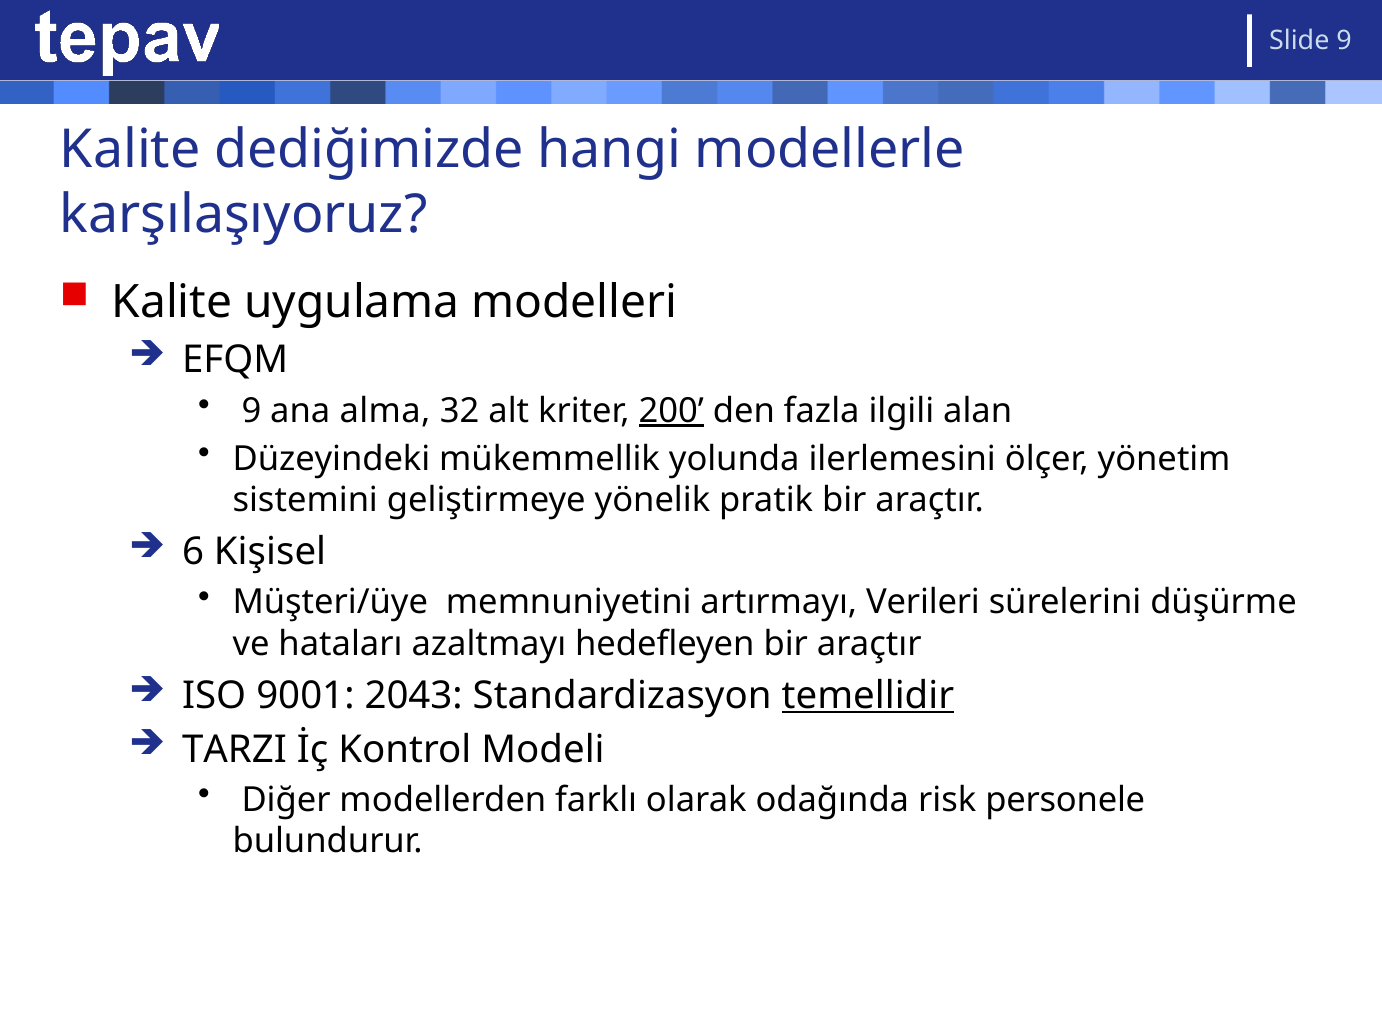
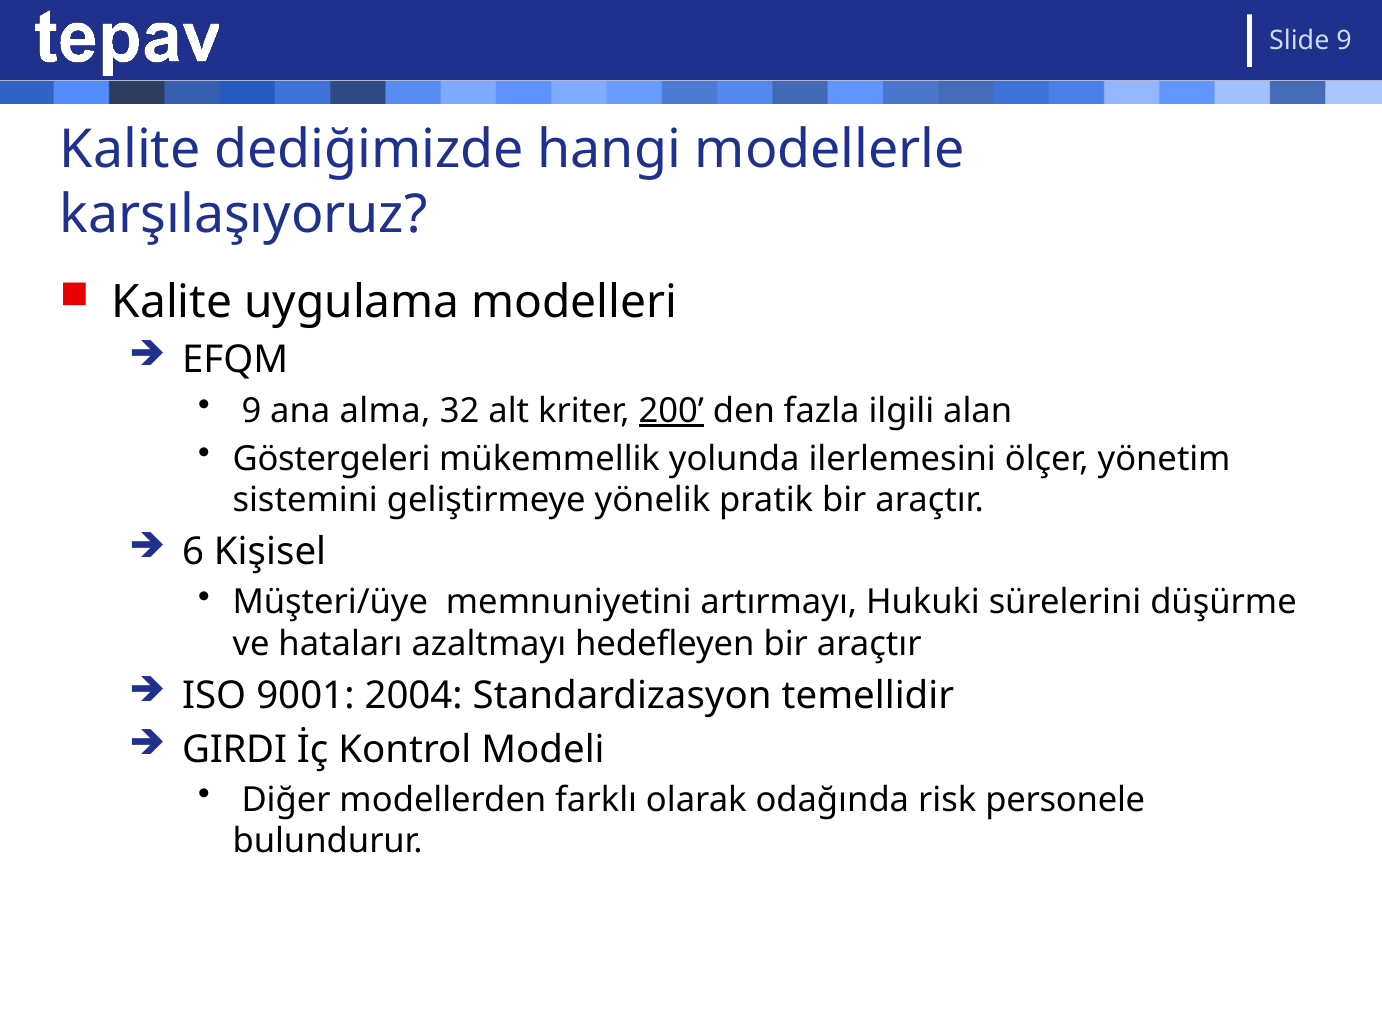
Düzeyindeki: Düzeyindeki -> Göstergeleri (332, 459)
Verileri: Verileri -> Hukuki (923, 603)
2043: 2043 -> 2004 (414, 696)
temellidir underline: present -> none (868, 696)
TARZI: TARZI -> GIRDI (235, 750)
